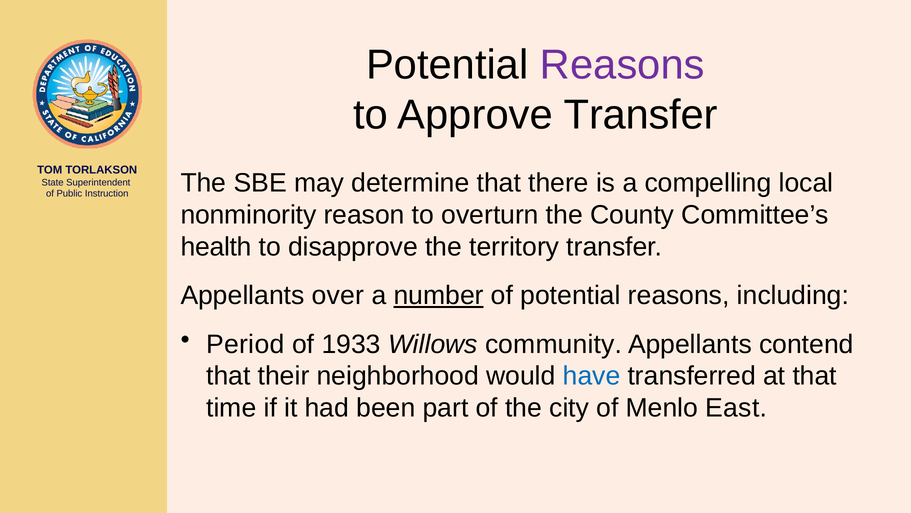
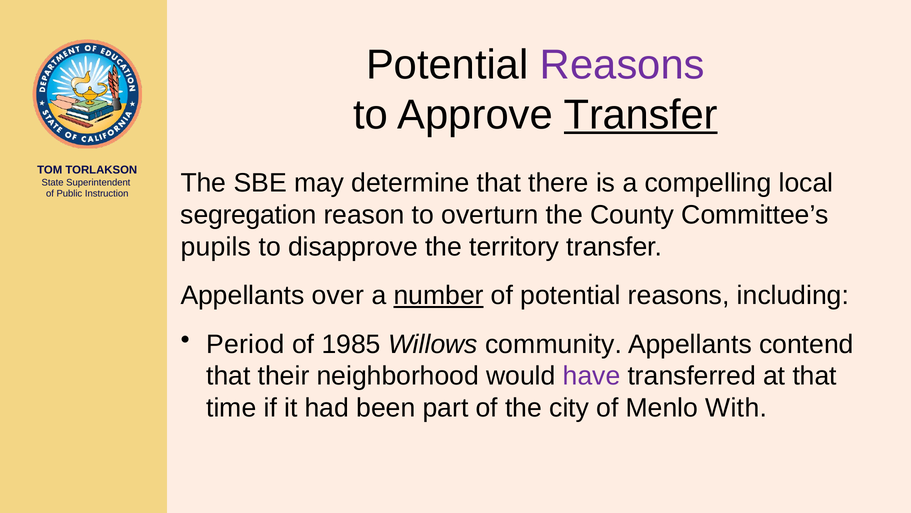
Transfer underline: none -> present (641, 115)
nonminority: nonminority -> segregation (249, 215)
health: health -> pupils (216, 247)
1933: 1933 -> 1985 (351, 344)
have colour: blue -> purple (592, 376)
East: East -> With (736, 408)
